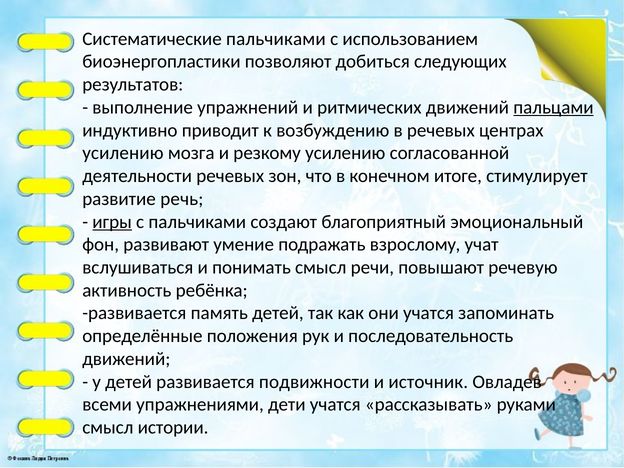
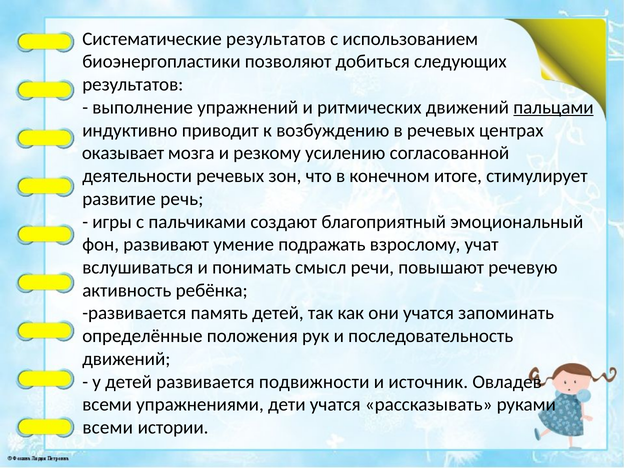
Систематические пальчиками: пальчиками -> результатов (276, 39)
усилению: усилению -> оказывает (123, 153)
игры underline: present -> none (112, 222)
смысл: смысл -> всеми (108, 428)
